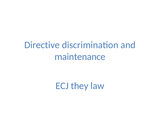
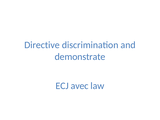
maintenance: maintenance -> demonstrate (80, 57)
they: they -> avec (80, 86)
